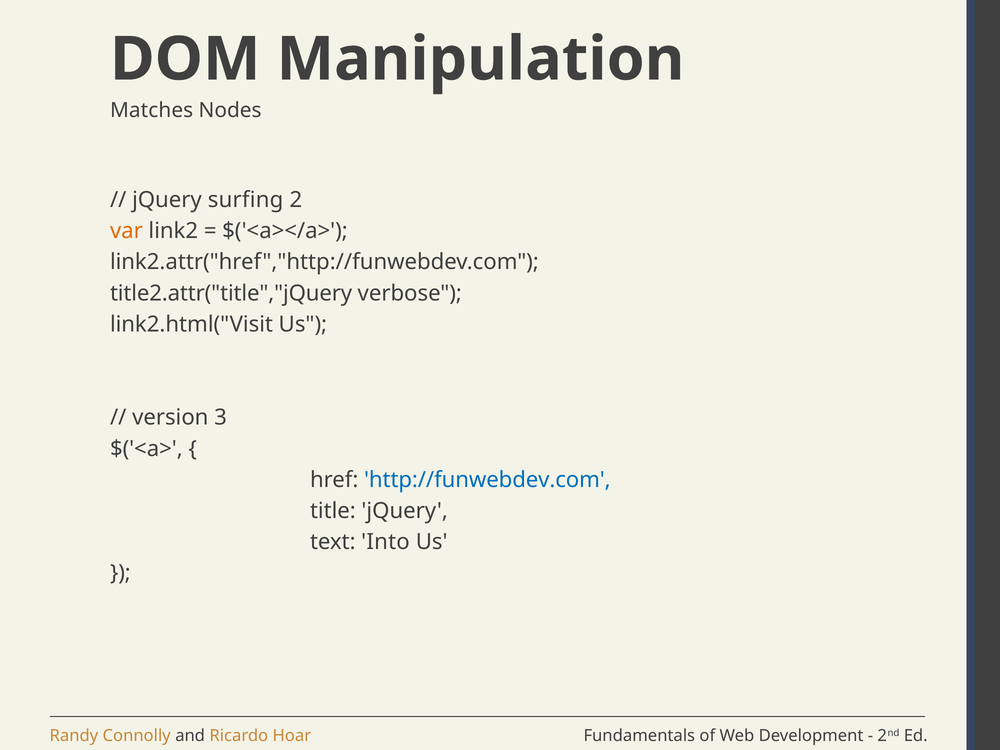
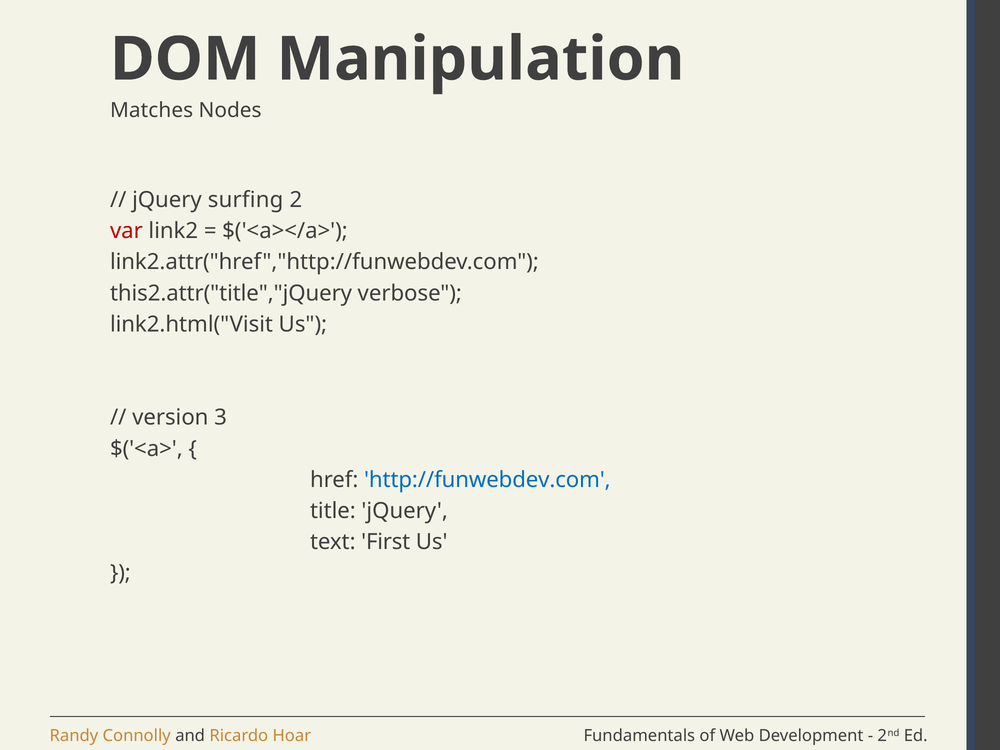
var colour: orange -> red (126, 231)
title2.attr("title","jQuery: title2.attr("title","jQuery -> this2.attr("title","jQuery (231, 293)
Into: Into -> First (386, 542)
